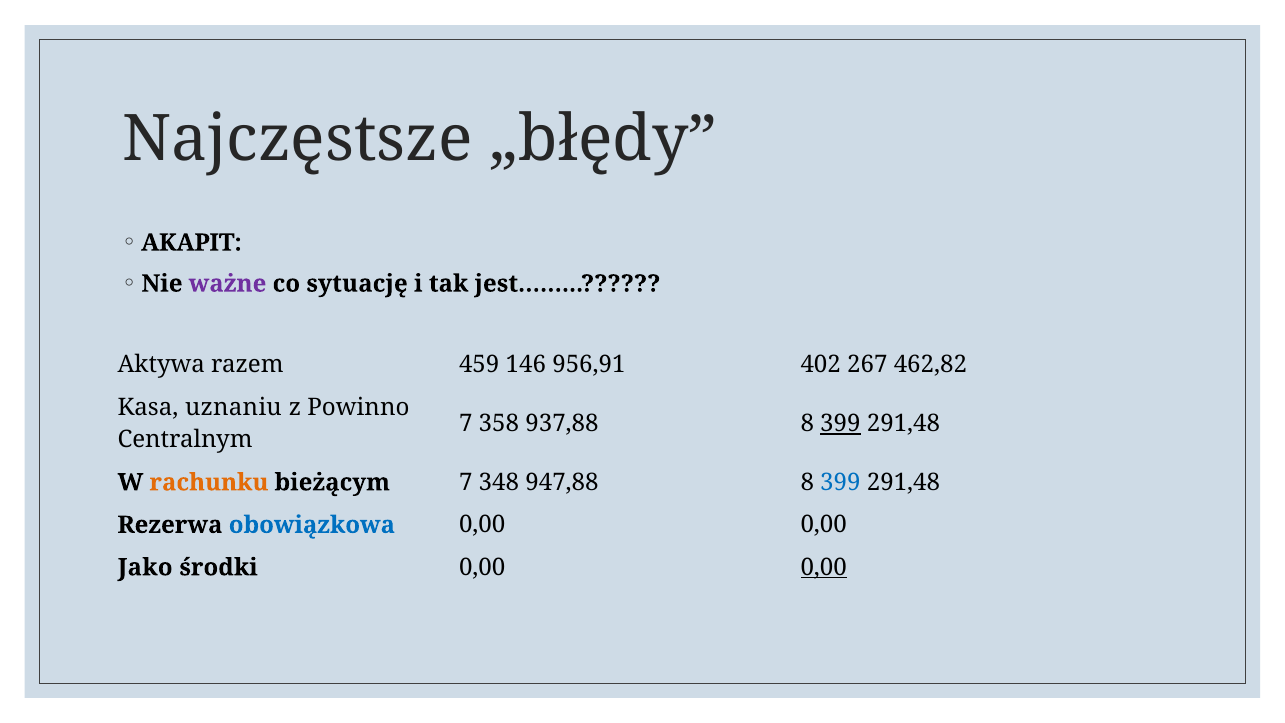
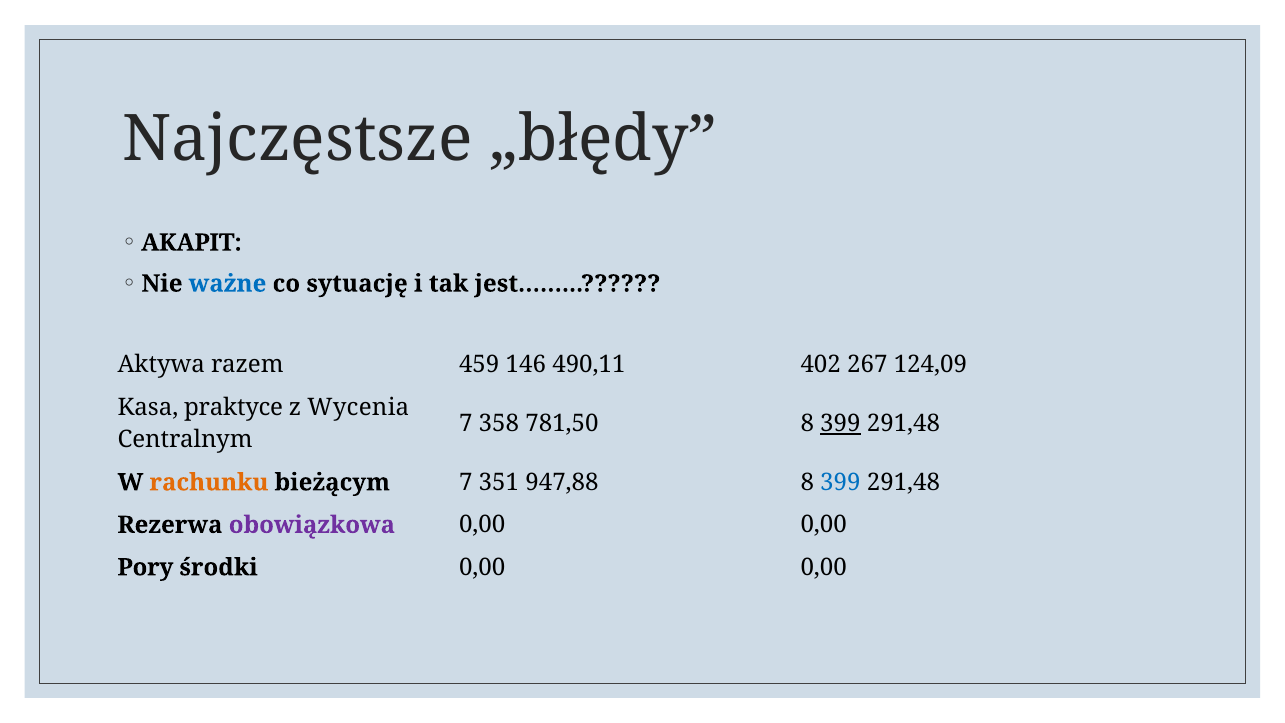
ważne colour: purple -> blue (228, 284)
956,91: 956,91 -> 490,11 (589, 365)
462,82: 462,82 -> 124,09 (930, 365)
uznaniu: uznaniu -> praktyce (234, 407)
Powinno: Powinno -> Wycenia (358, 407)
937,88: 937,88 -> 781,50 (562, 423)
348: 348 -> 351 (499, 482)
obowiązkowa colour: blue -> purple (312, 525)
Jako: Jako -> Pory (145, 567)
0,00 underline: present -> none (824, 567)
